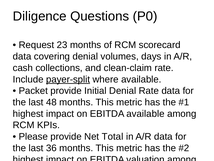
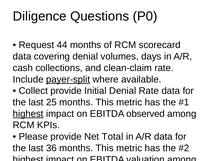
23: 23 -> 44 (62, 45)
Packet: Packet -> Collect (33, 91)
48: 48 -> 25 (51, 102)
highest underline: none -> present (28, 113)
EBITDA available: available -> observed (146, 113)
